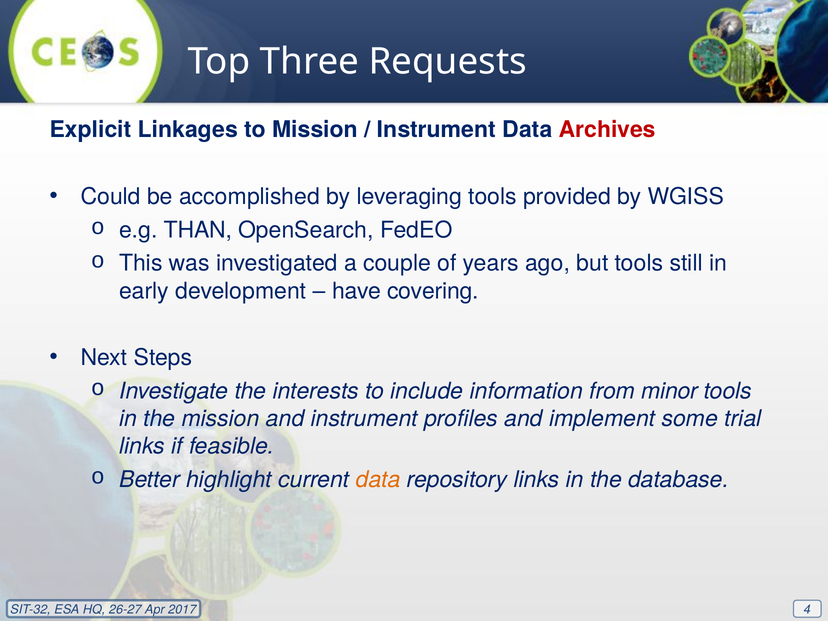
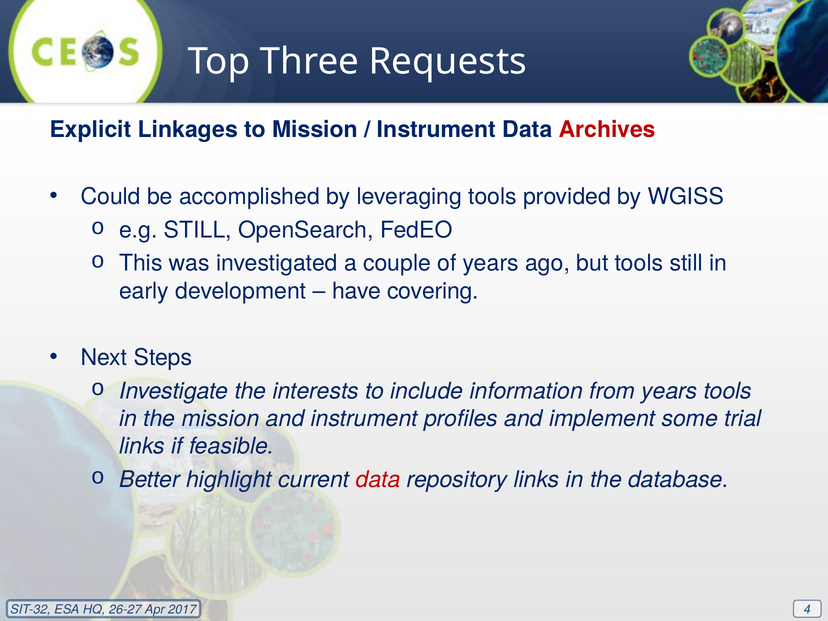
e.g THAN: THAN -> STILL (198, 230)
from minor: minor -> years (669, 391)
data colour: orange -> red (378, 480)
